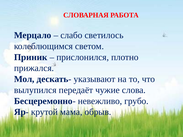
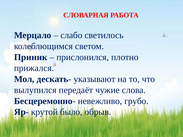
мама: мама -> было (71, 112)
